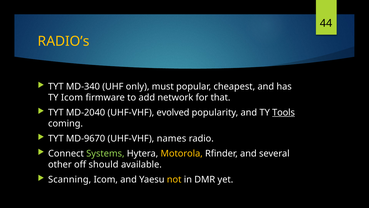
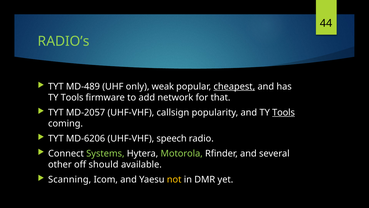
RADIO’s colour: yellow -> light green (64, 41)
MD-340: MD-340 -> MD-489 (83, 86)
must: must -> weak (163, 86)
cheapest underline: none -> present (234, 86)
Icom: Icom -> Tools (72, 97)
MD-2040: MD-2040 -> MD-2057 (86, 112)
evolved: evolved -> callsign (173, 112)
MD-9670: MD-9670 -> MD-6206 (86, 138)
names: names -> speech (172, 138)
Motorola colour: yellow -> light green (182, 153)
